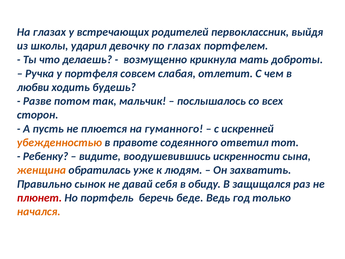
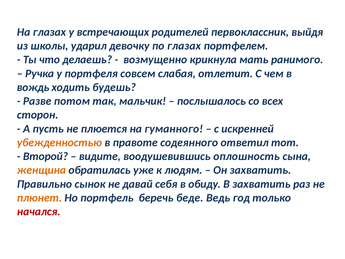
доброты: доброты -> ранимого (297, 60)
любви: любви -> вождь (33, 87)
Ребенку: Ребенку -> Второй (46, 156)
искренности: искренности -> оплошность (246, 156)
В защищался: защищался -> захватить (261, 184)
плюнет colour: red -> orange (39, 198)
начался colour: orange -> red (39, 211)
